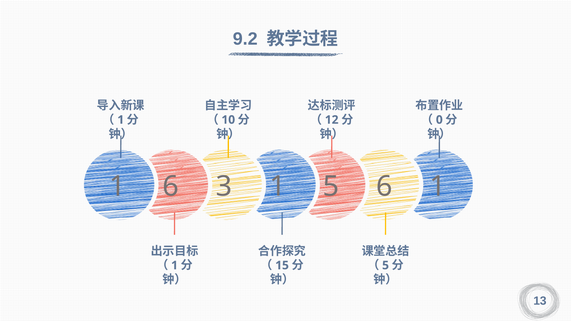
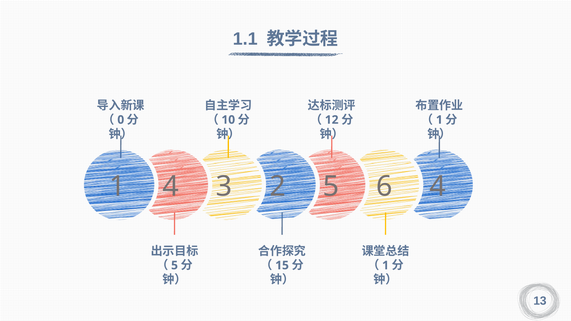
9.2: 9.2 -> 1.1 (245, 39)
1: 1 -> 0 (121, 120)
0: 0 -> 1 (439, 120)
1 6: 6 -> 4 (171, 187)
3 1: 1 -> 2 (278, 187)
6 1: 1 -> 4 (438, 187)
1: 1 -> 5 (175, 266)
5: 5 -> 1 (386, 266)
